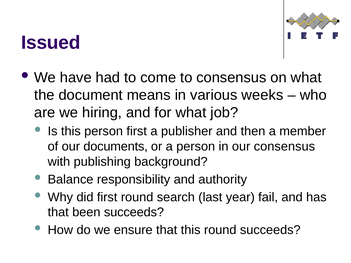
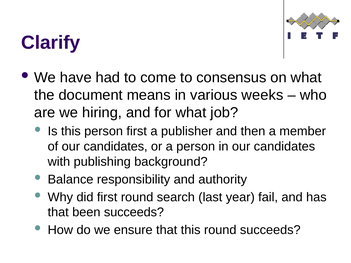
Issued: Issued -> Clarify (51, 43)
of our documents: documents -> candidates (116, 147)
in our consensus: consensus -> candidates (284, 147)
